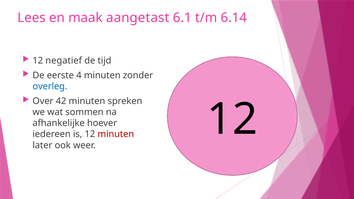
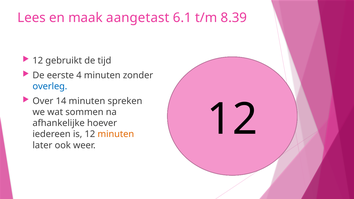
6.14: 6.14 -> 8.39 (234, 18)
negatief: negatief -> gebruikt (64, 61)
42: 42 -> 14 (61, 101)
minuten colour: red -> orange (116, 134)
